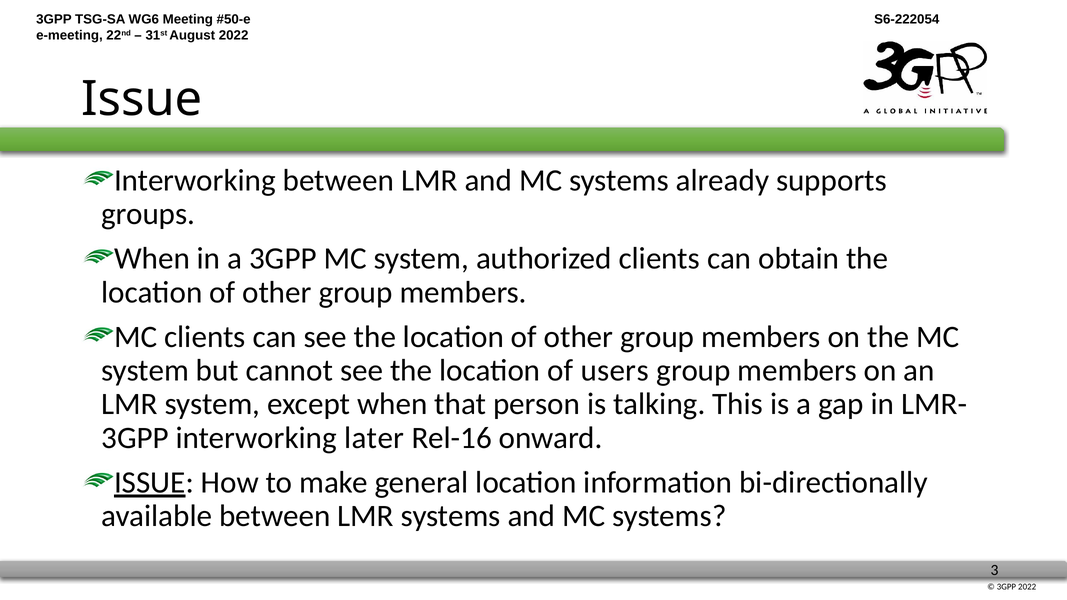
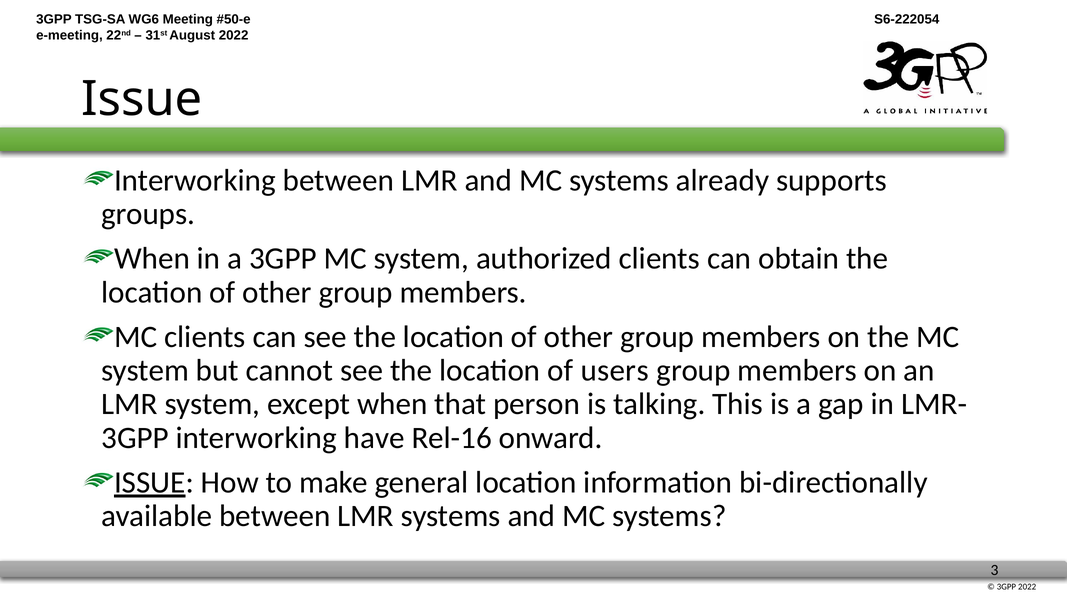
later: later -> have (374, 438)
